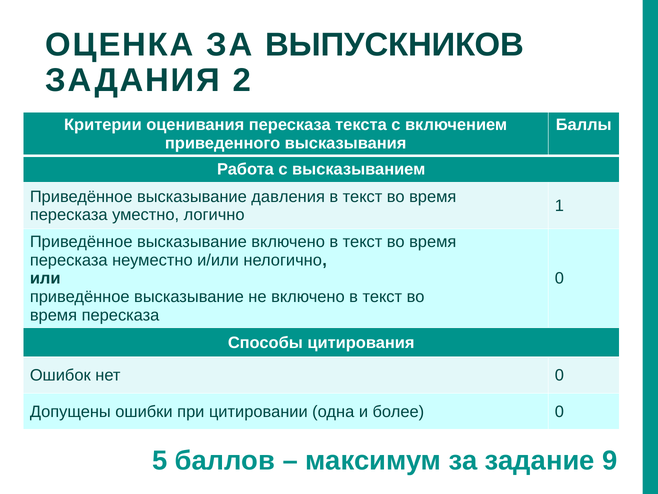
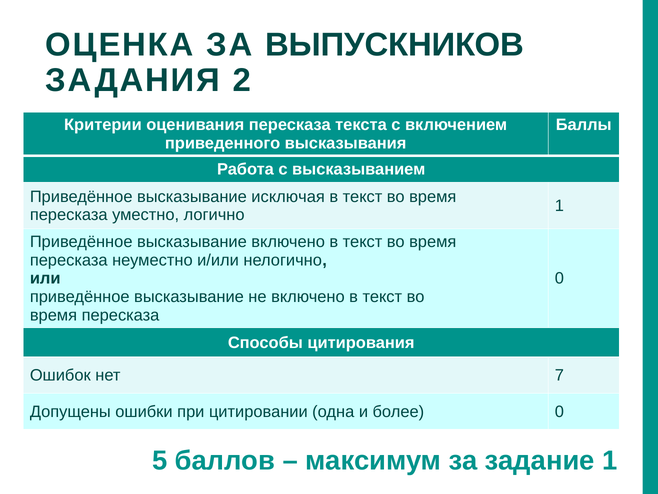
давления: давления -> исключая (288, 196)
нет 0: 0 -> 7 (559, 375)
задание 9: 9 -> 1 (610, 460)
